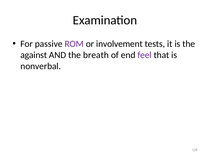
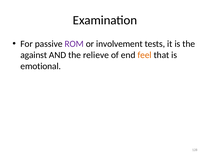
breath: breath -> relieve (96, 55)
feel colour: purple -> orange (145, 55)
nonverbal: nonverbal -> emotional (41, 66)
